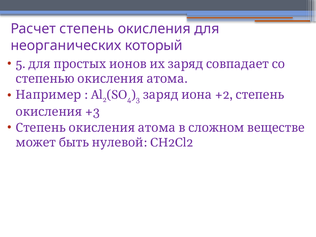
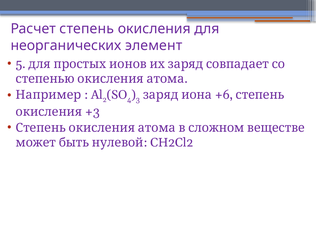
который: который -> элемент (154, 46)
+2: +2 -> +6 (224, 95)
